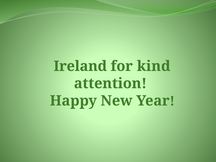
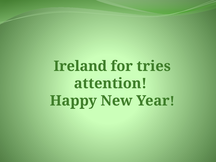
kind: kind -> tries (154, 66)
